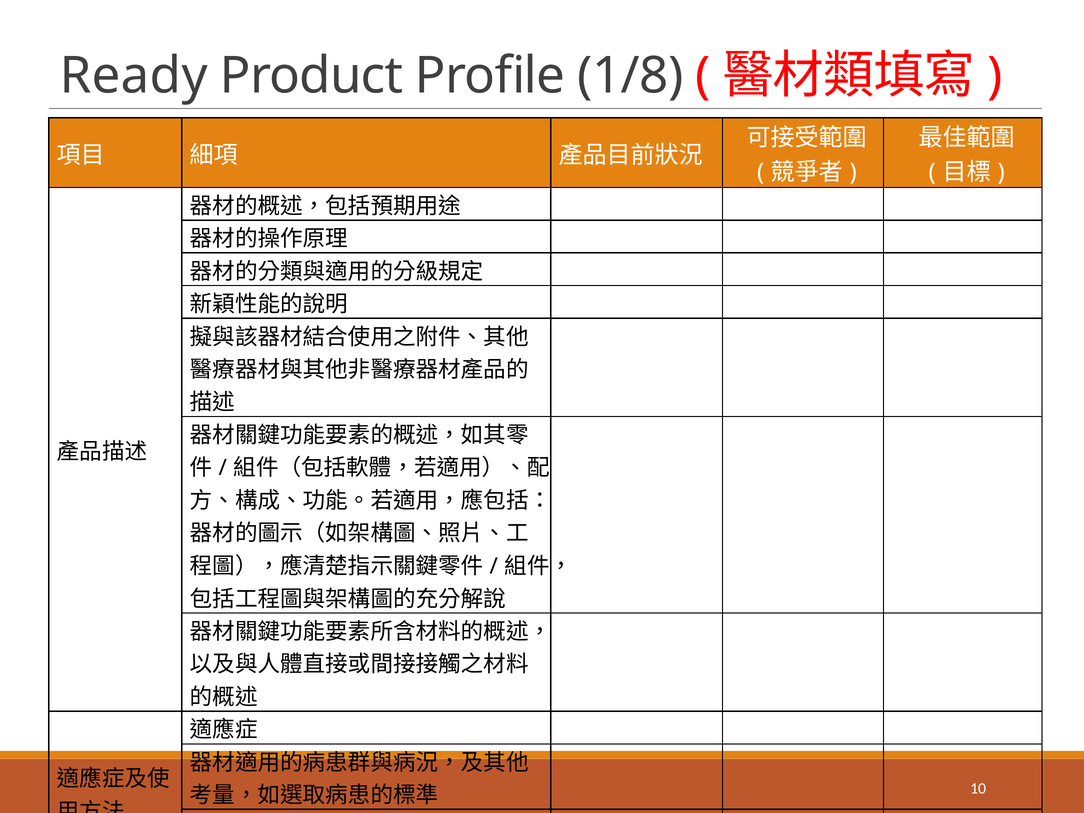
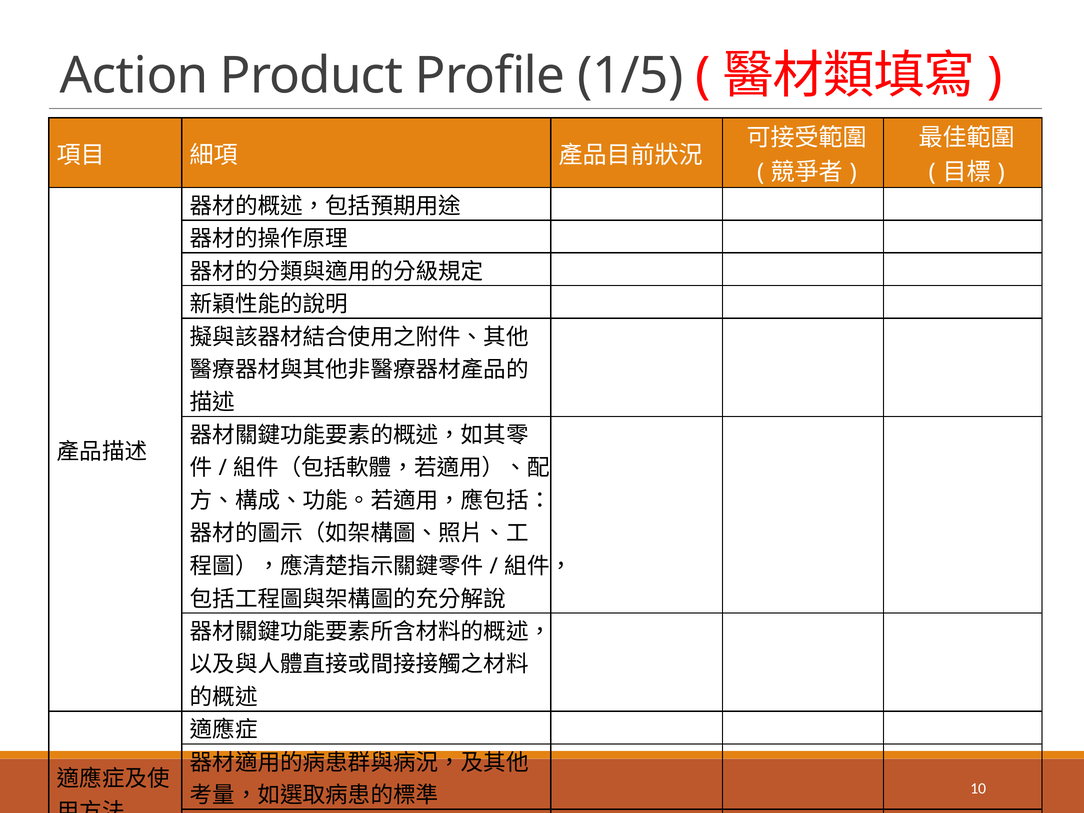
Ready: Ready -> Action (134, 76)
1/8: 1/8 -> 1/5 (630, 76)
